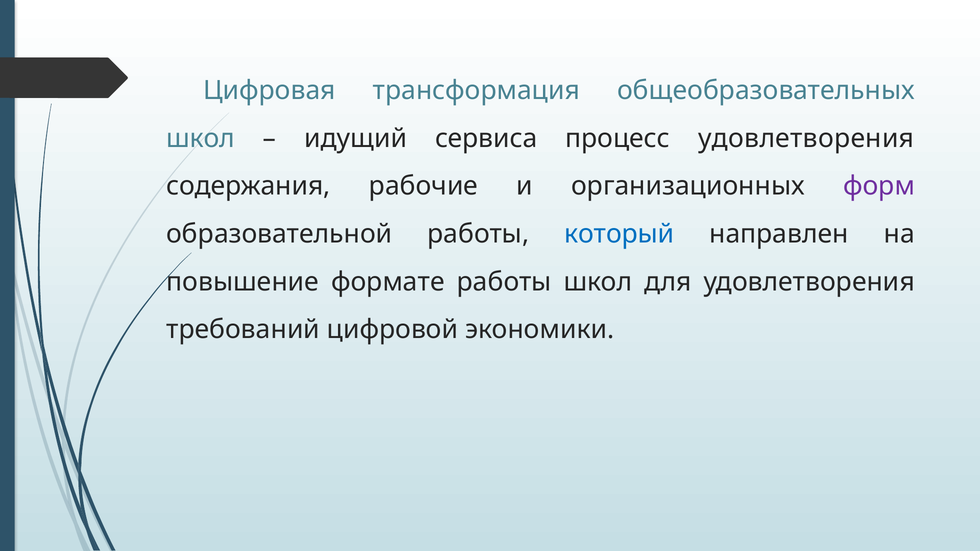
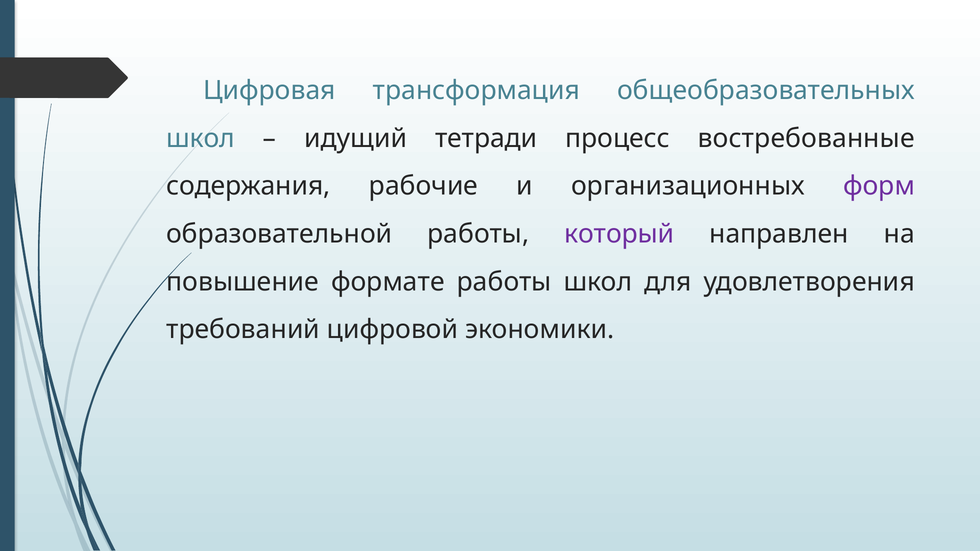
сервиса: сервиса -> тетради (486, 138)
процесс удовлетворения: удовлетворения -> востребованные (806, 138)
который colour: blue -> purple (619, 234)
